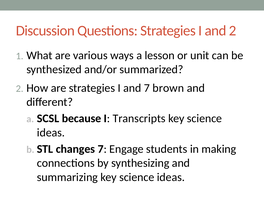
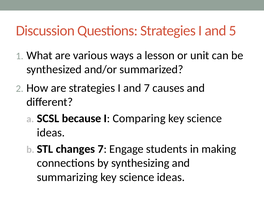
and 2: 2 -> 5 (233, 31)
brown: brown -> causes (168, 88)
Transcripts: Transcripts -> Comparing (139, 118)
